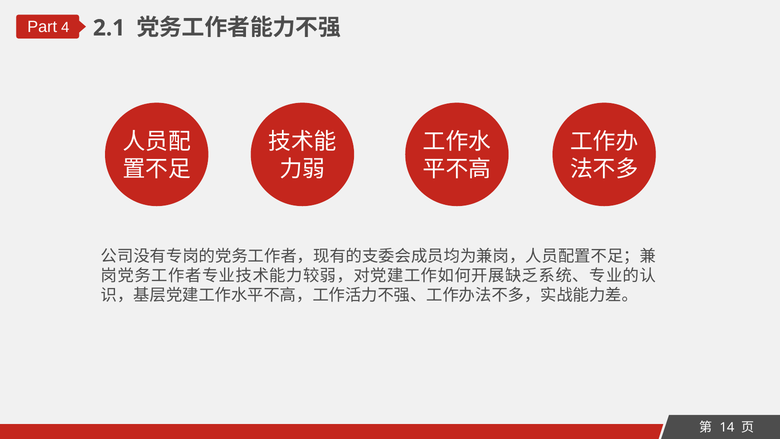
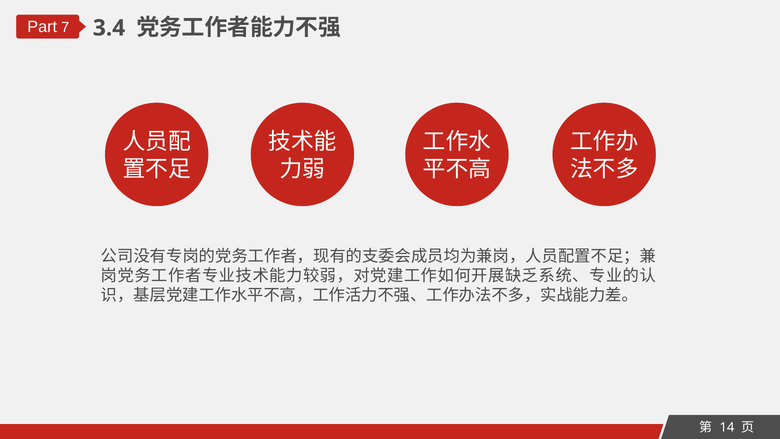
4: 4 -> 7 (65, 27)
2.1: 2.1 -> 3.4 (109, 28)
